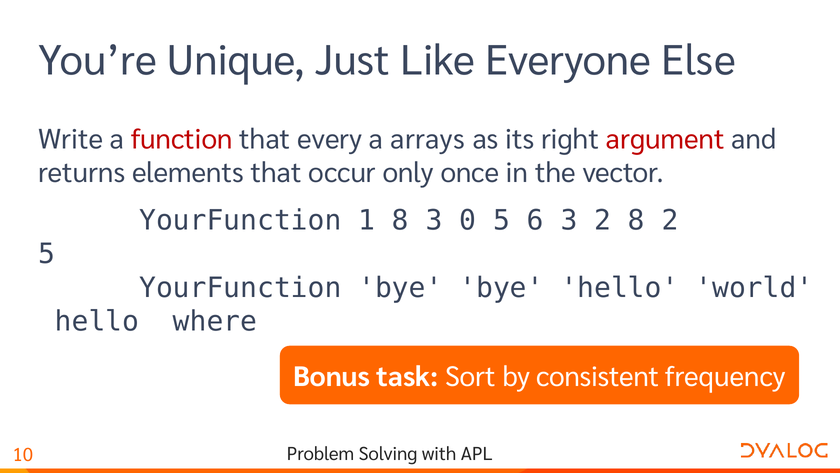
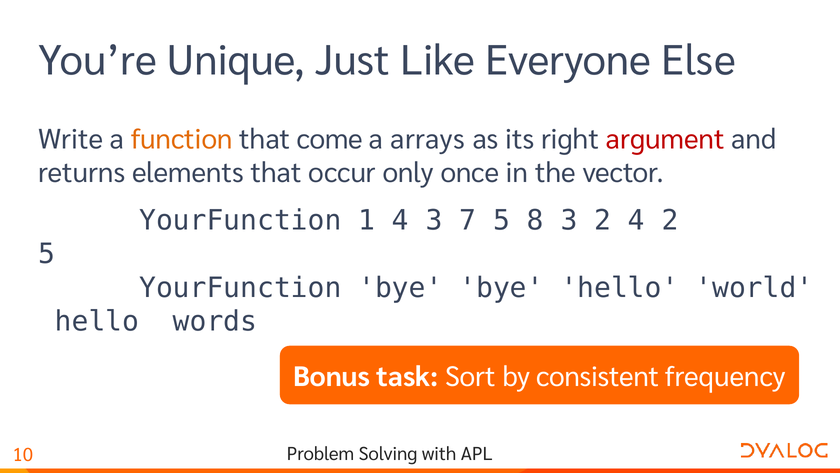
function colour: red -> orange (182, 139)
every: every -> come (330, 139)
1 8: 8 -> 4 (400, 220)
0: 0 -> 7 (468, 220)
6: 6 -> 8 (535, 220)
2 8: 8 -> 4 (636, 220)
where: where -> words (215, 321)
